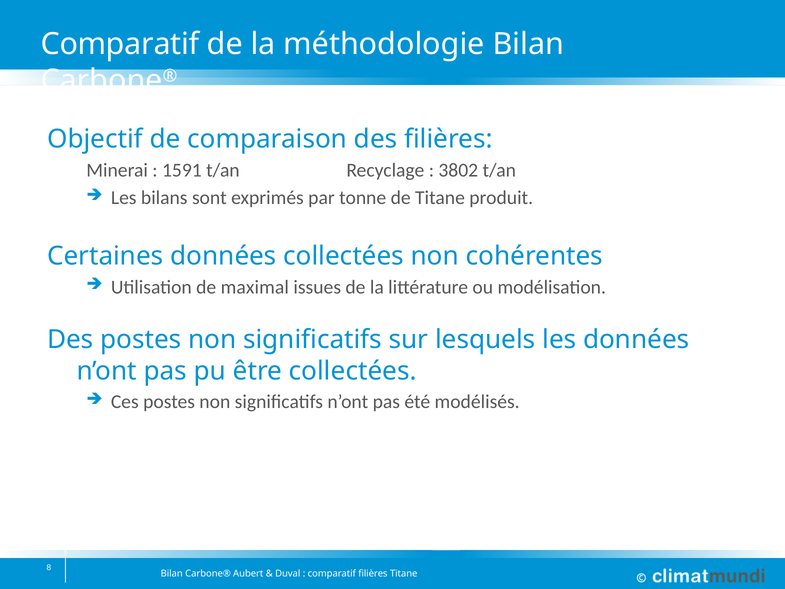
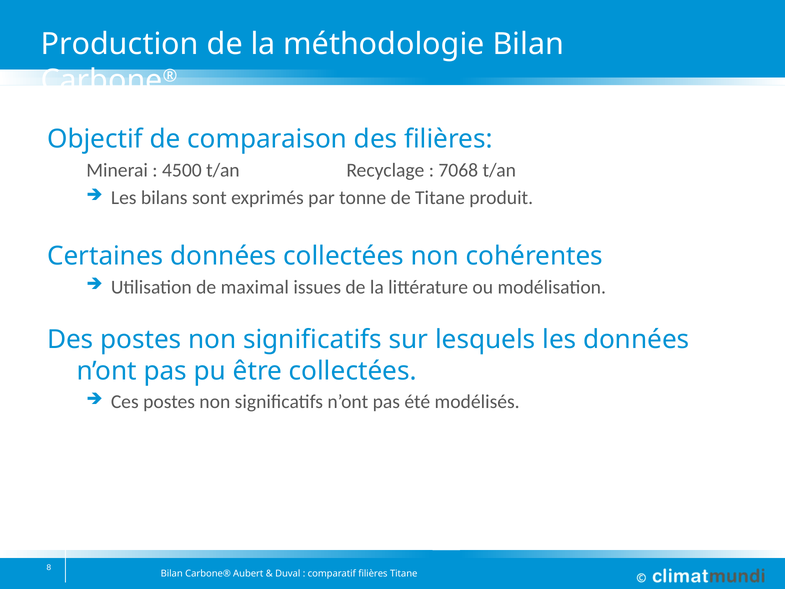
Comparatif: Comparatif -> Production (120, 44)
1591: 1591 -> 4500 (182, 170)
3802: 3802 -> 7068 (458, 170)
